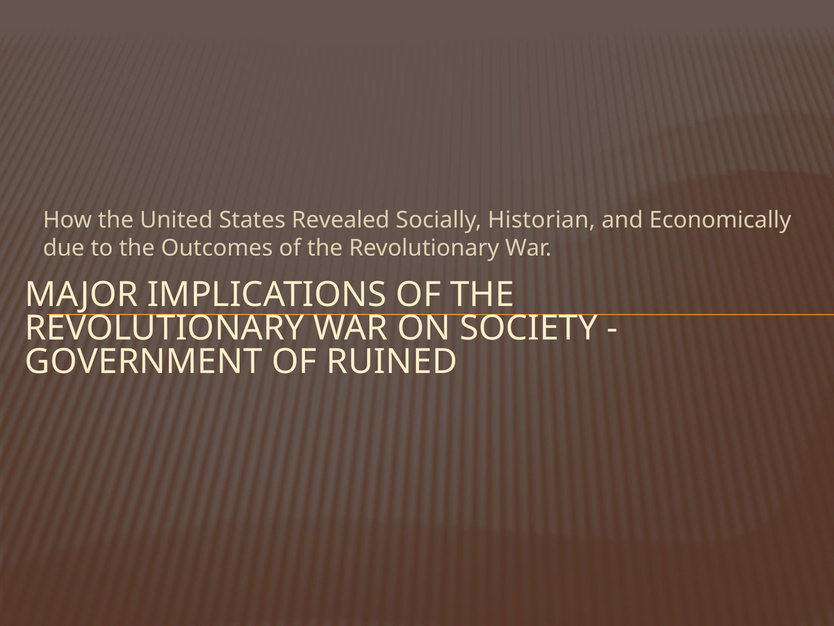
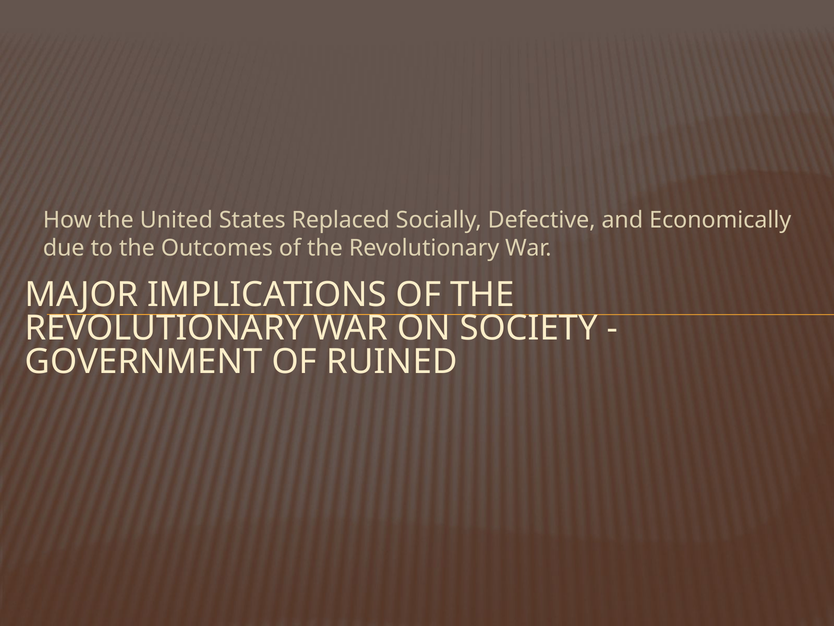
Revealed: Revealed -> Replaced (341, 220)
Historian: Historian -> Defective (542, 220)
